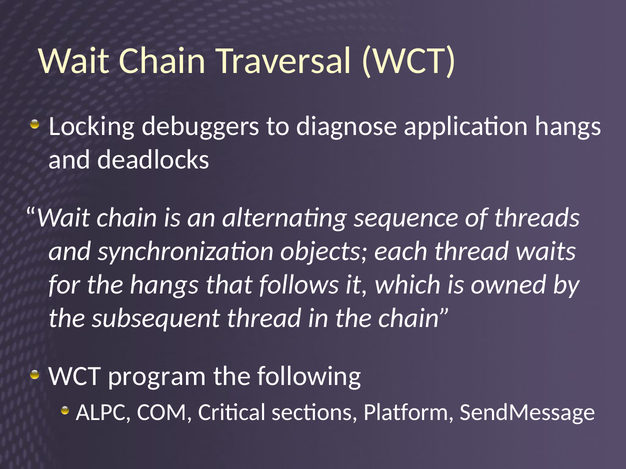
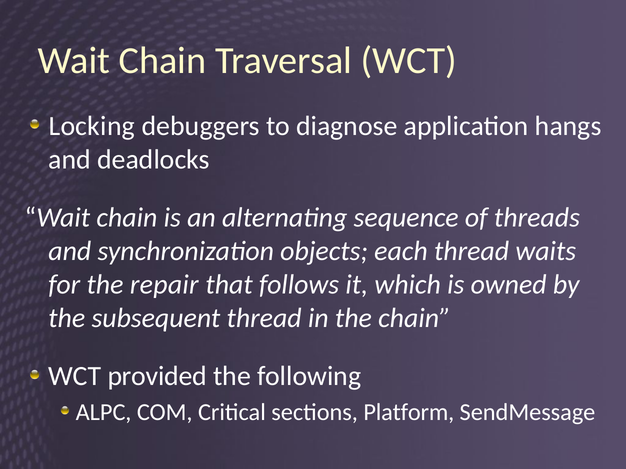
the hangs: hangs -> repair (164, 285)
program: program -> provided (157, 377)
